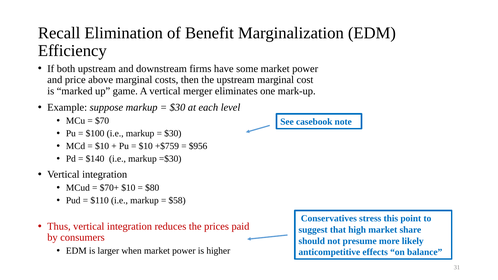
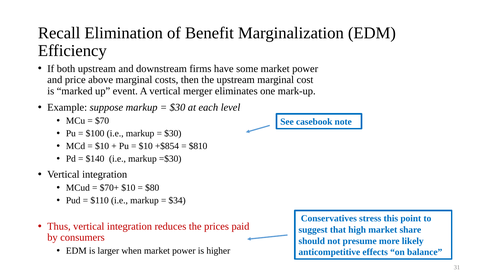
game: game -> event (125, 91)
+$759: +$759 -> +$854 (167, 146)
$956: $956 -> $810 (198, 146)
$58: $58 -> $34 (177, 201)
